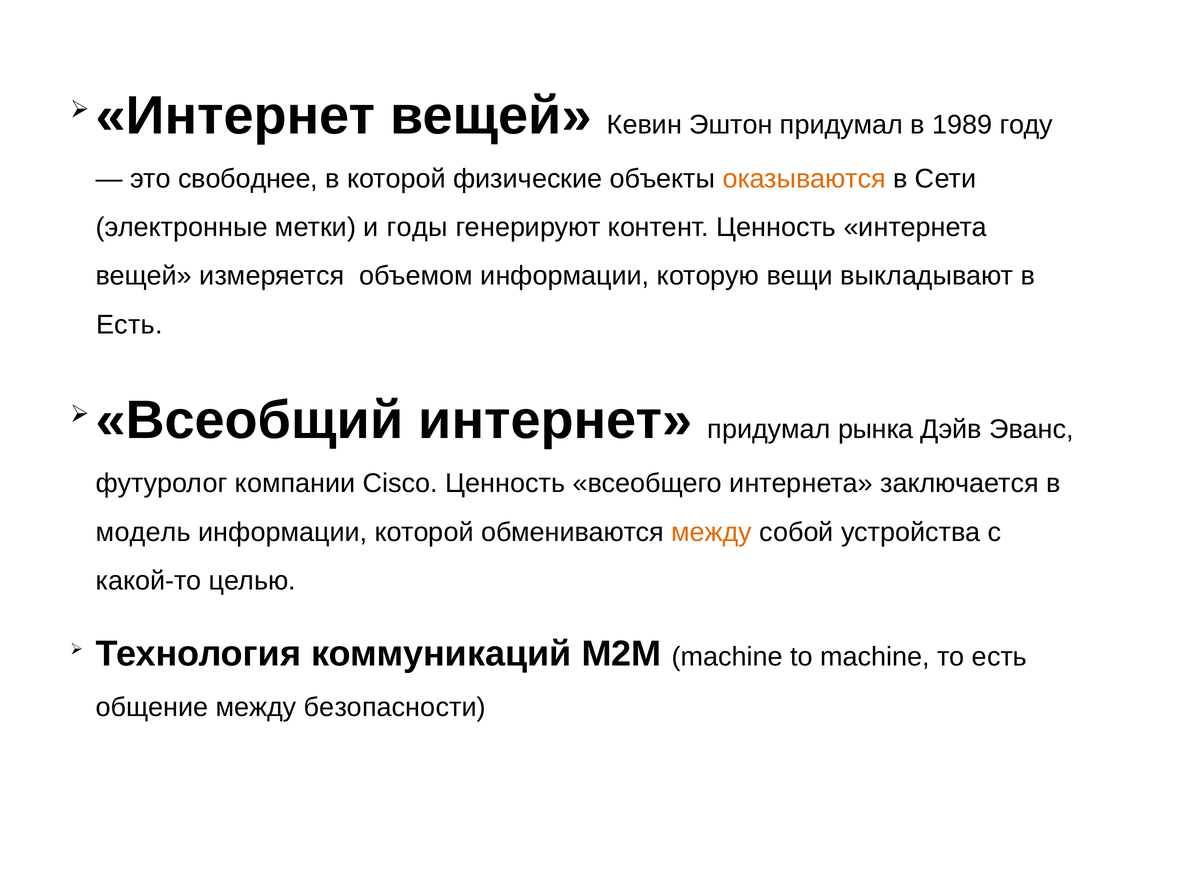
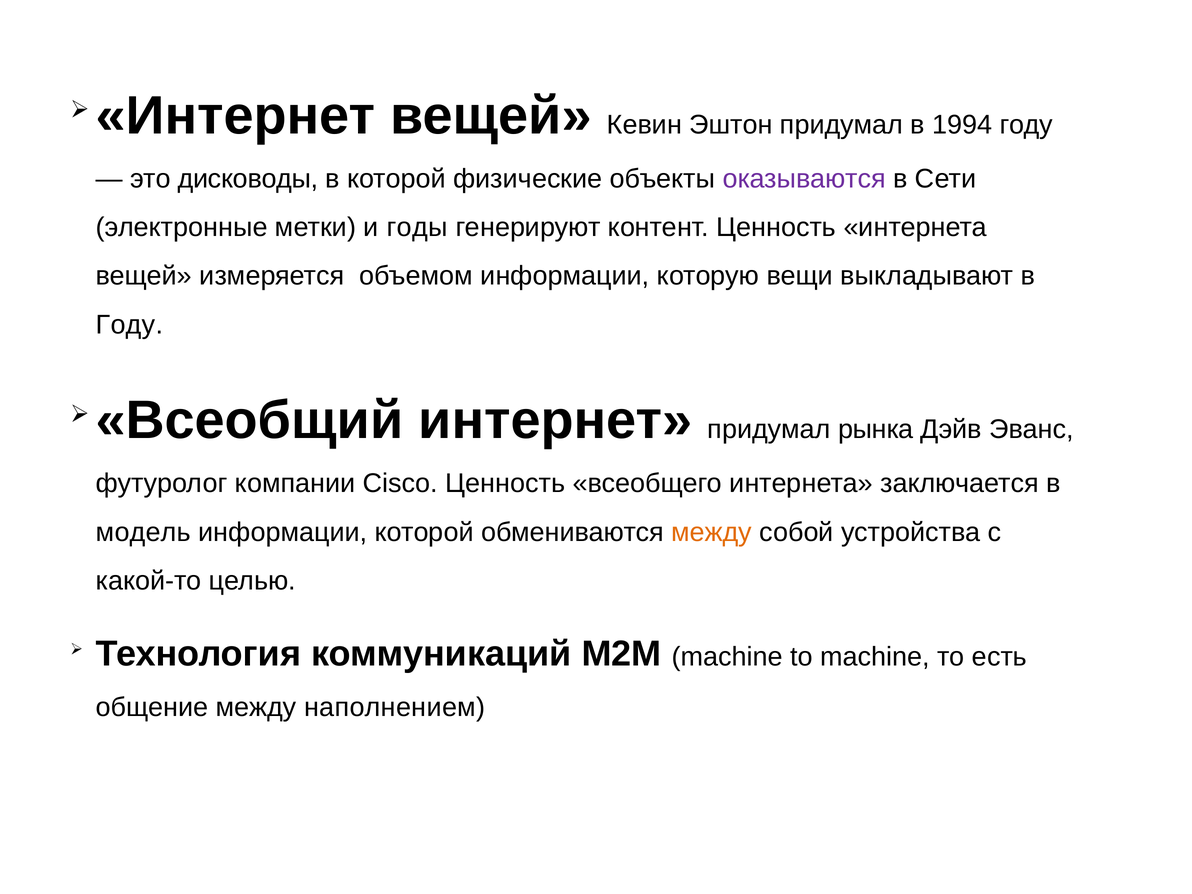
1989: 1989 -> 1994 (962, 125)
свободнее: свободнее -> дисководы (248, 179)
оказываются colour: orange -> purple (804, 179)
Есть: Есть -> Году (130, 325)
безопасности: безопасности -> наполнением (395, 707)
